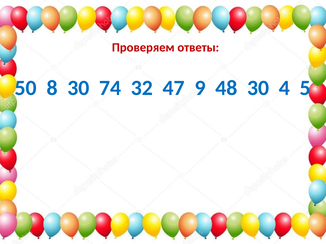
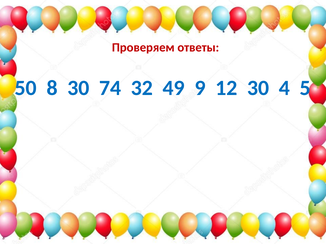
47: 47 -> 49 (174, 88)
48: 48 -> 12 (226, 88)
